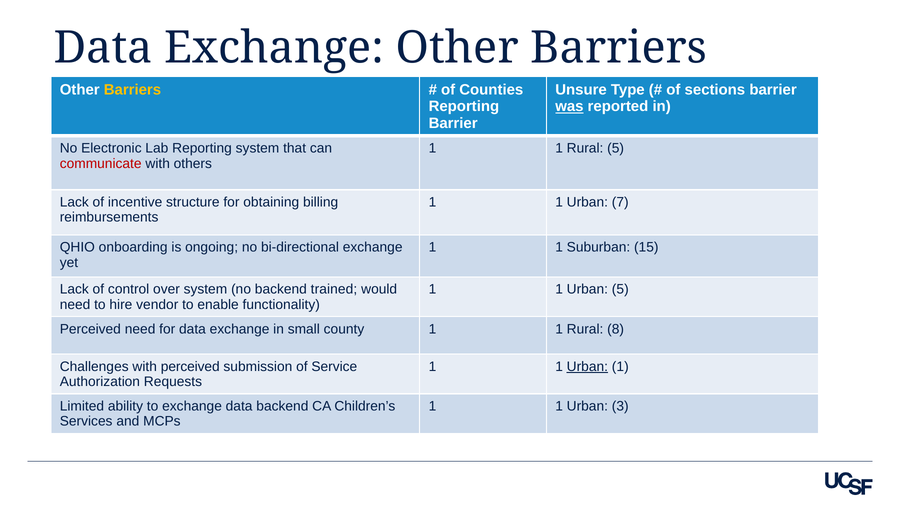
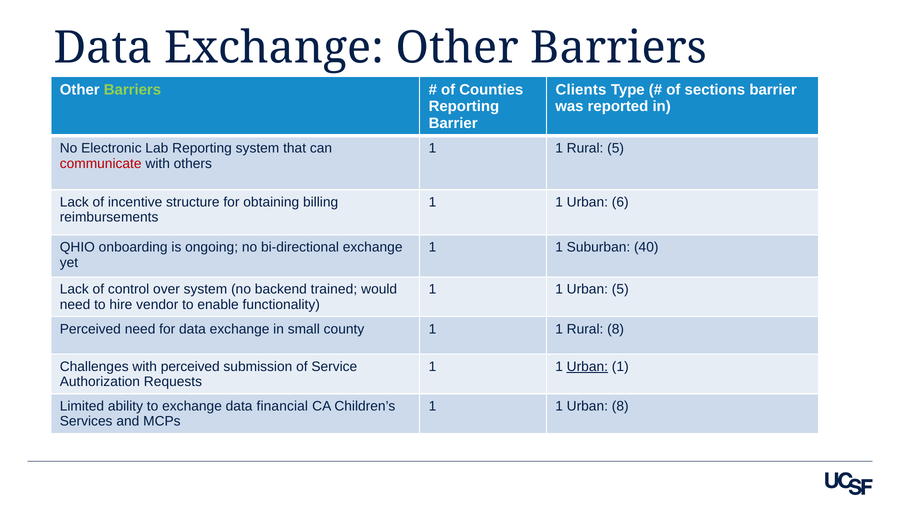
Barriers colour: yellow -> light green (132, 90)
Unsure: Unsure -> Clients (581, 90)
was underline: present -> none (569, 106)
7: 7 -> 6 (620, 202)
15: 15 -> 40 (646, 247)
data backend: backend -> financial (282, 406)
Urban 3: 3 -> 8 (620, 406)
